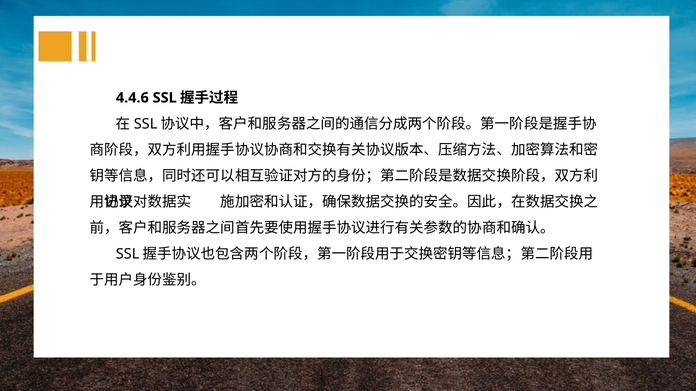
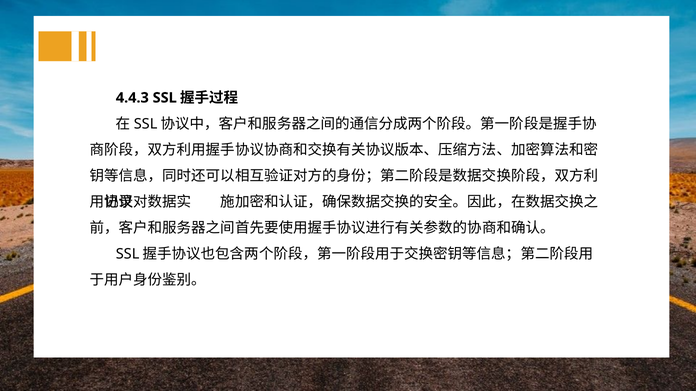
4.4.6: 4.4.6 -> 4.4.3 (132, 98)
